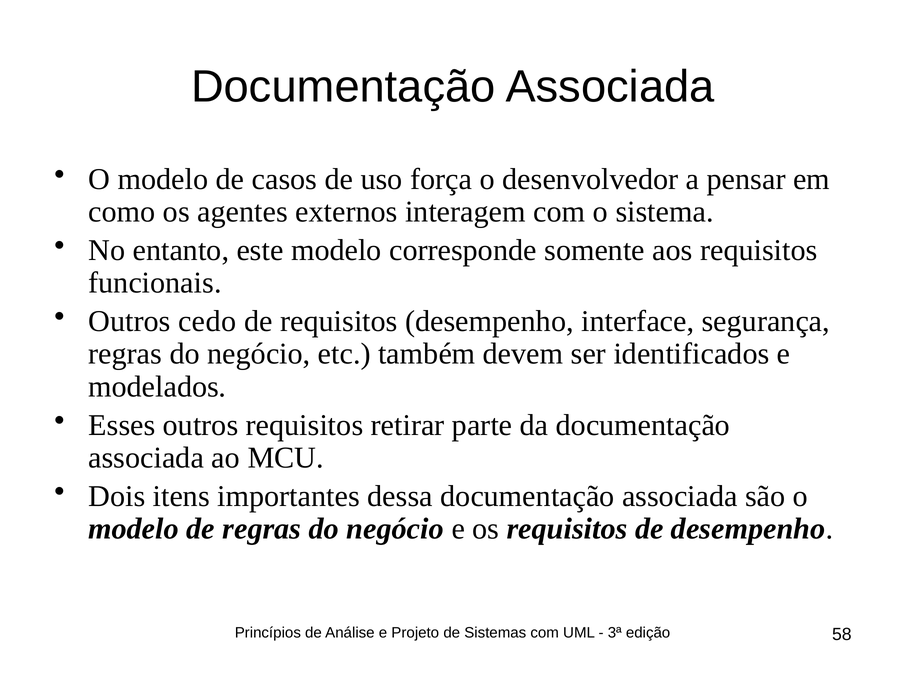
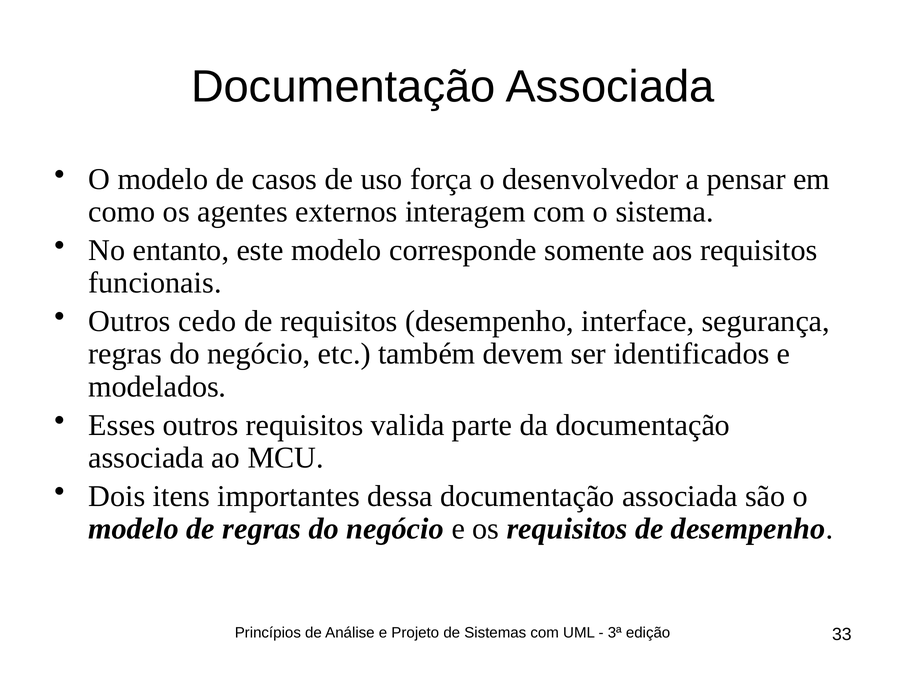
retirar: retirar -> valida (408, 426)
58: 58 -> 33 (842, 635)
